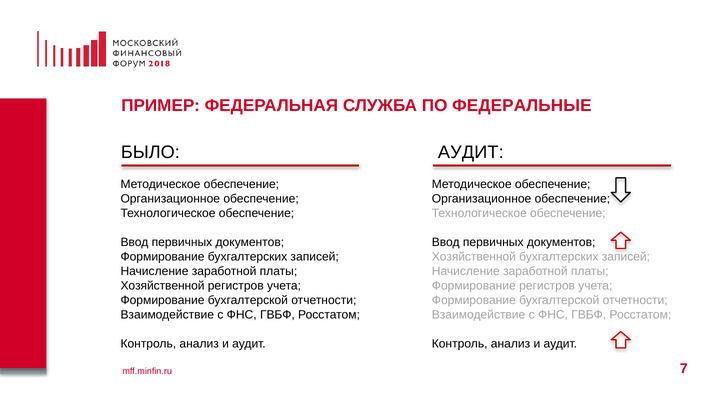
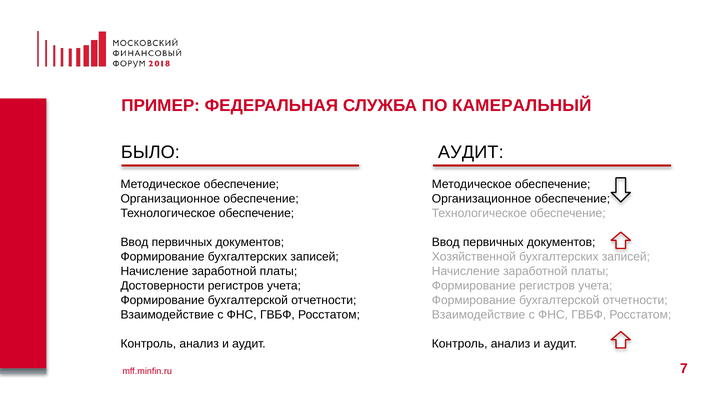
ФЕДЕРАЛЬНЫЕ: ФЕДЕРАЛЬНЫЕ -> КАМЕРАЛЬНЫЙ (522, 106)
Хозяйственной: Хозяйственной -> Достоверности (163, 286)
